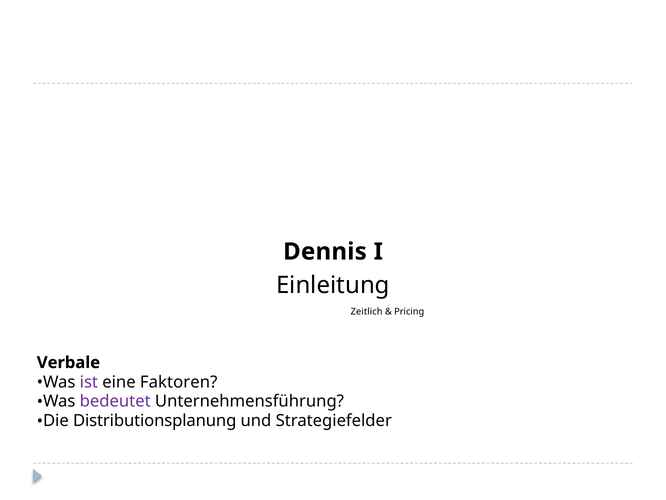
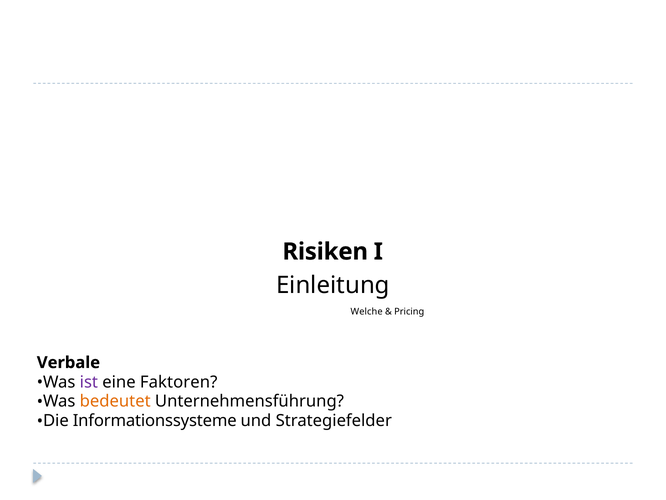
Dennis: Dennis -> Risiken (325, 251)
Zeitlich: Zeitlich -> Welche (367, 311)
bedeutet colour: purple -> orange (115, 401)
Distributionsplanung: Distributionsplanung -> Informationssysteme (155, 420)
